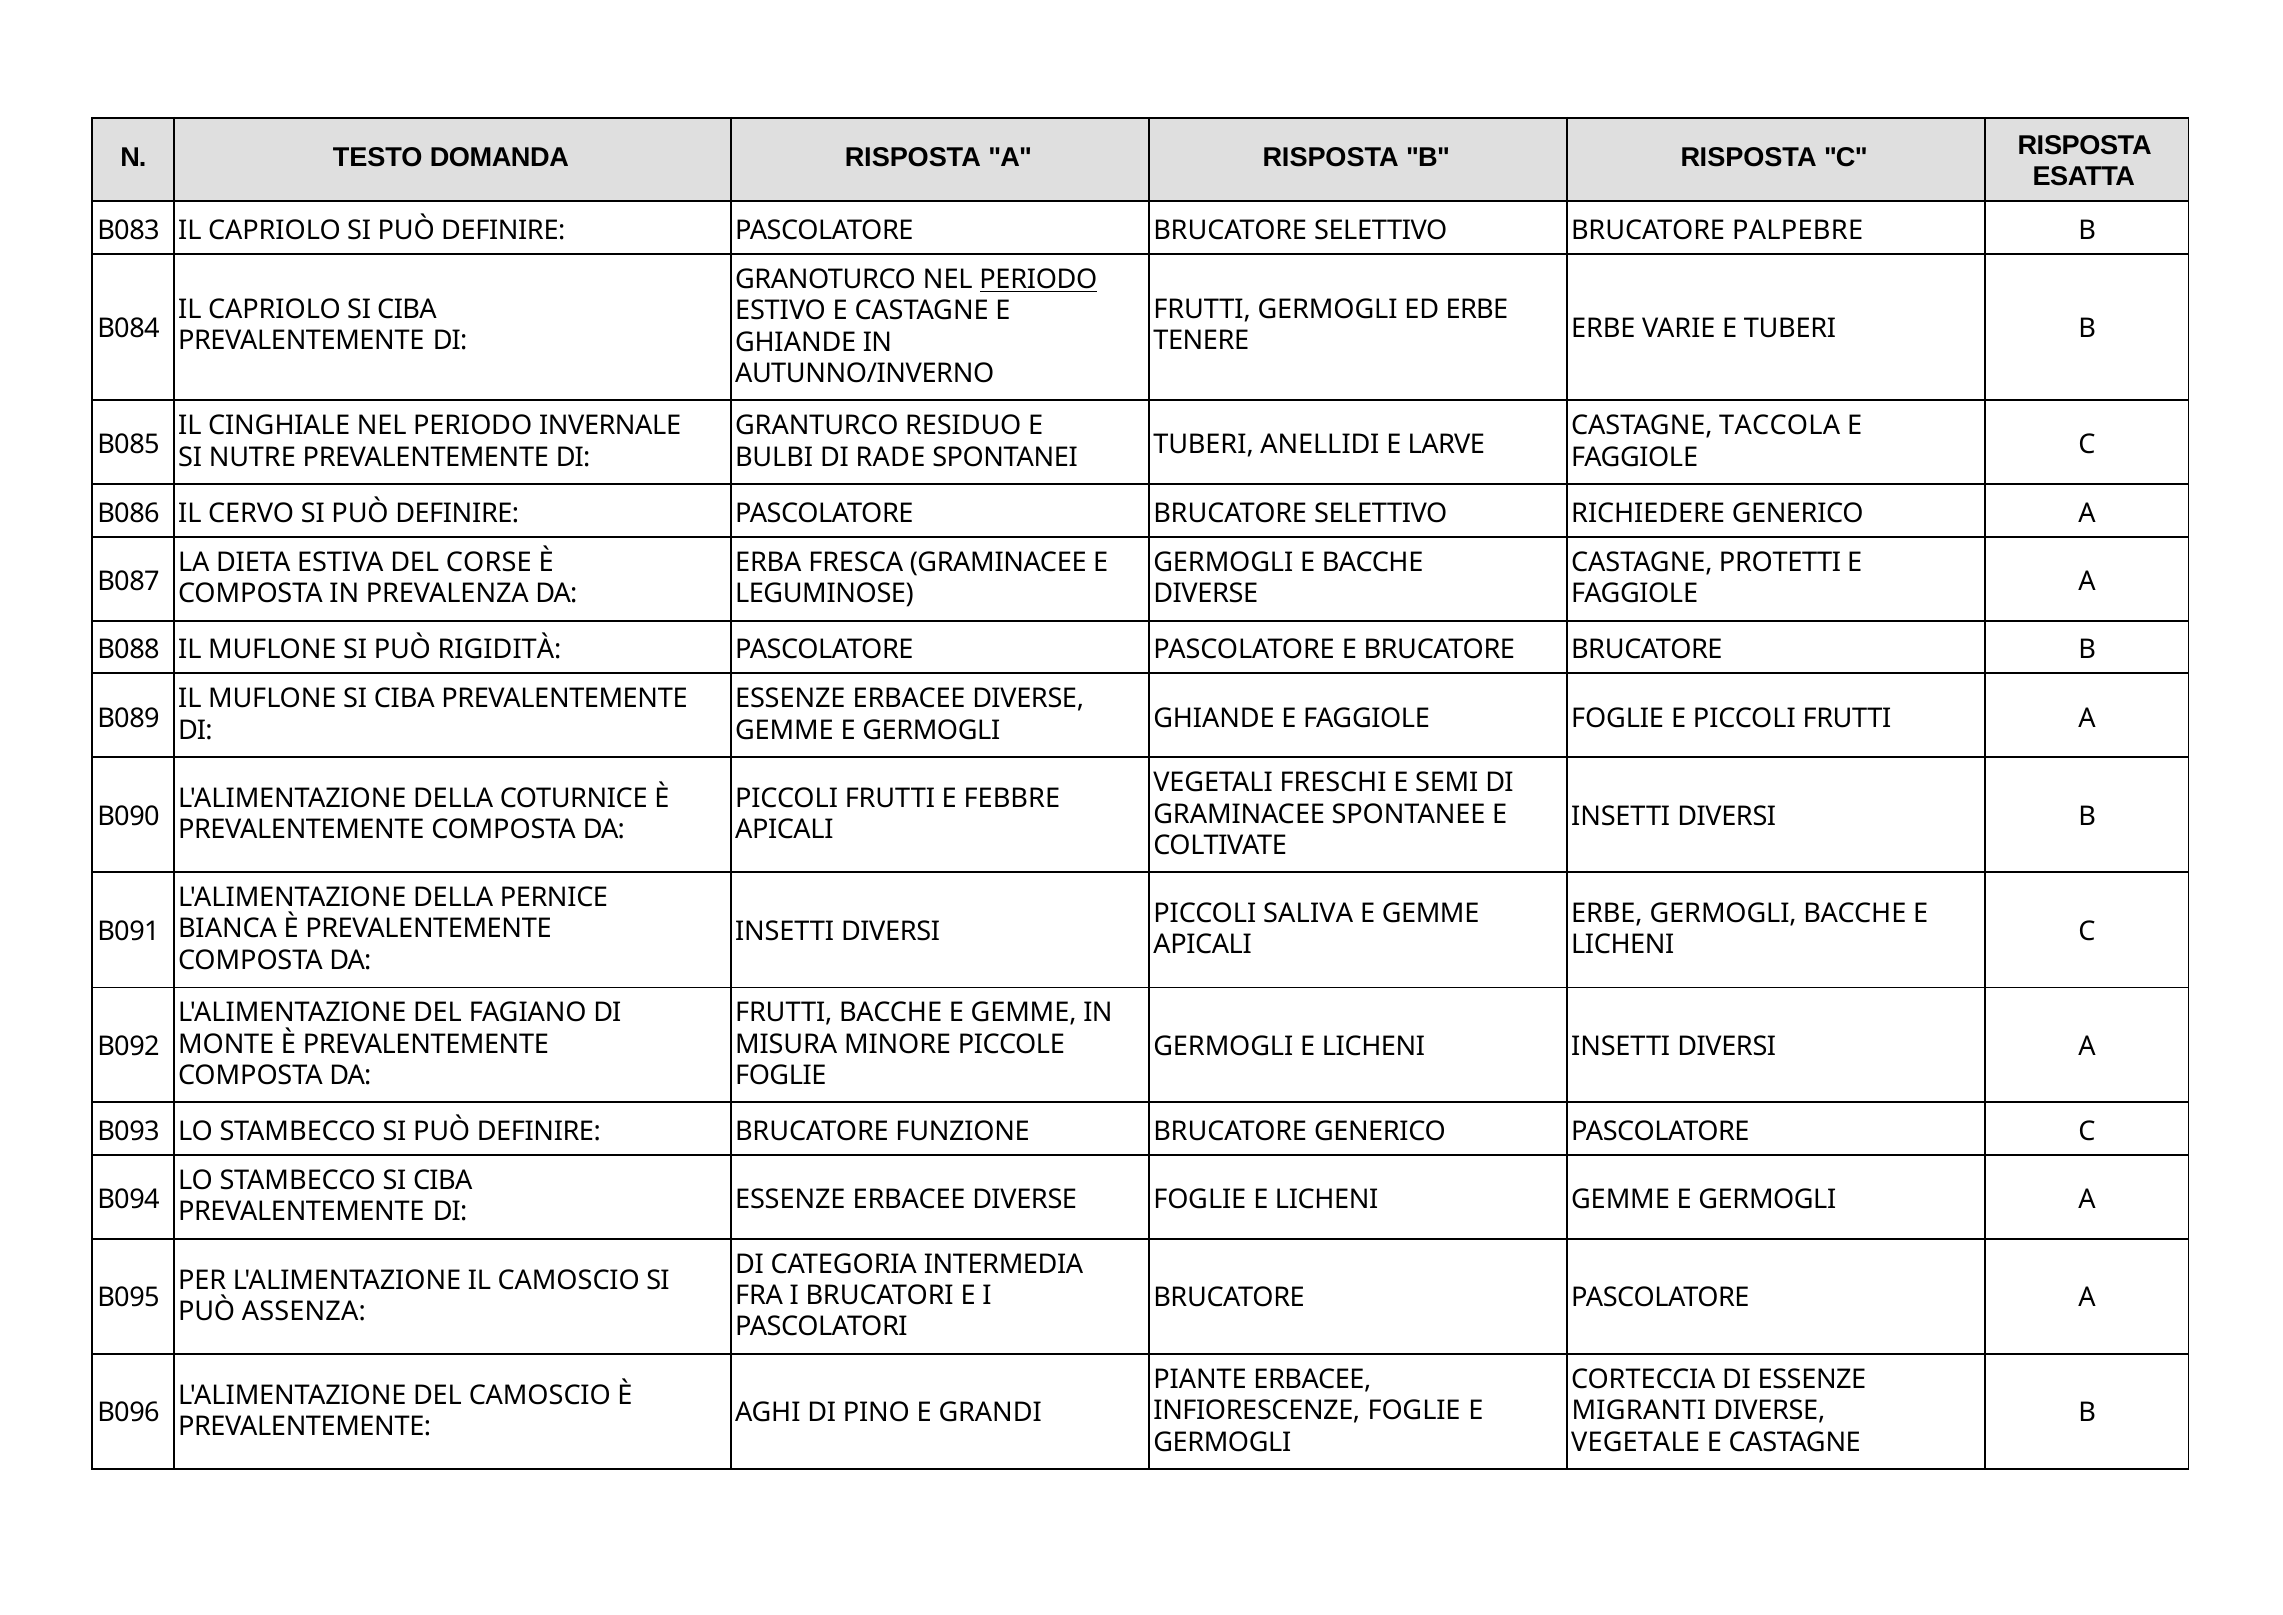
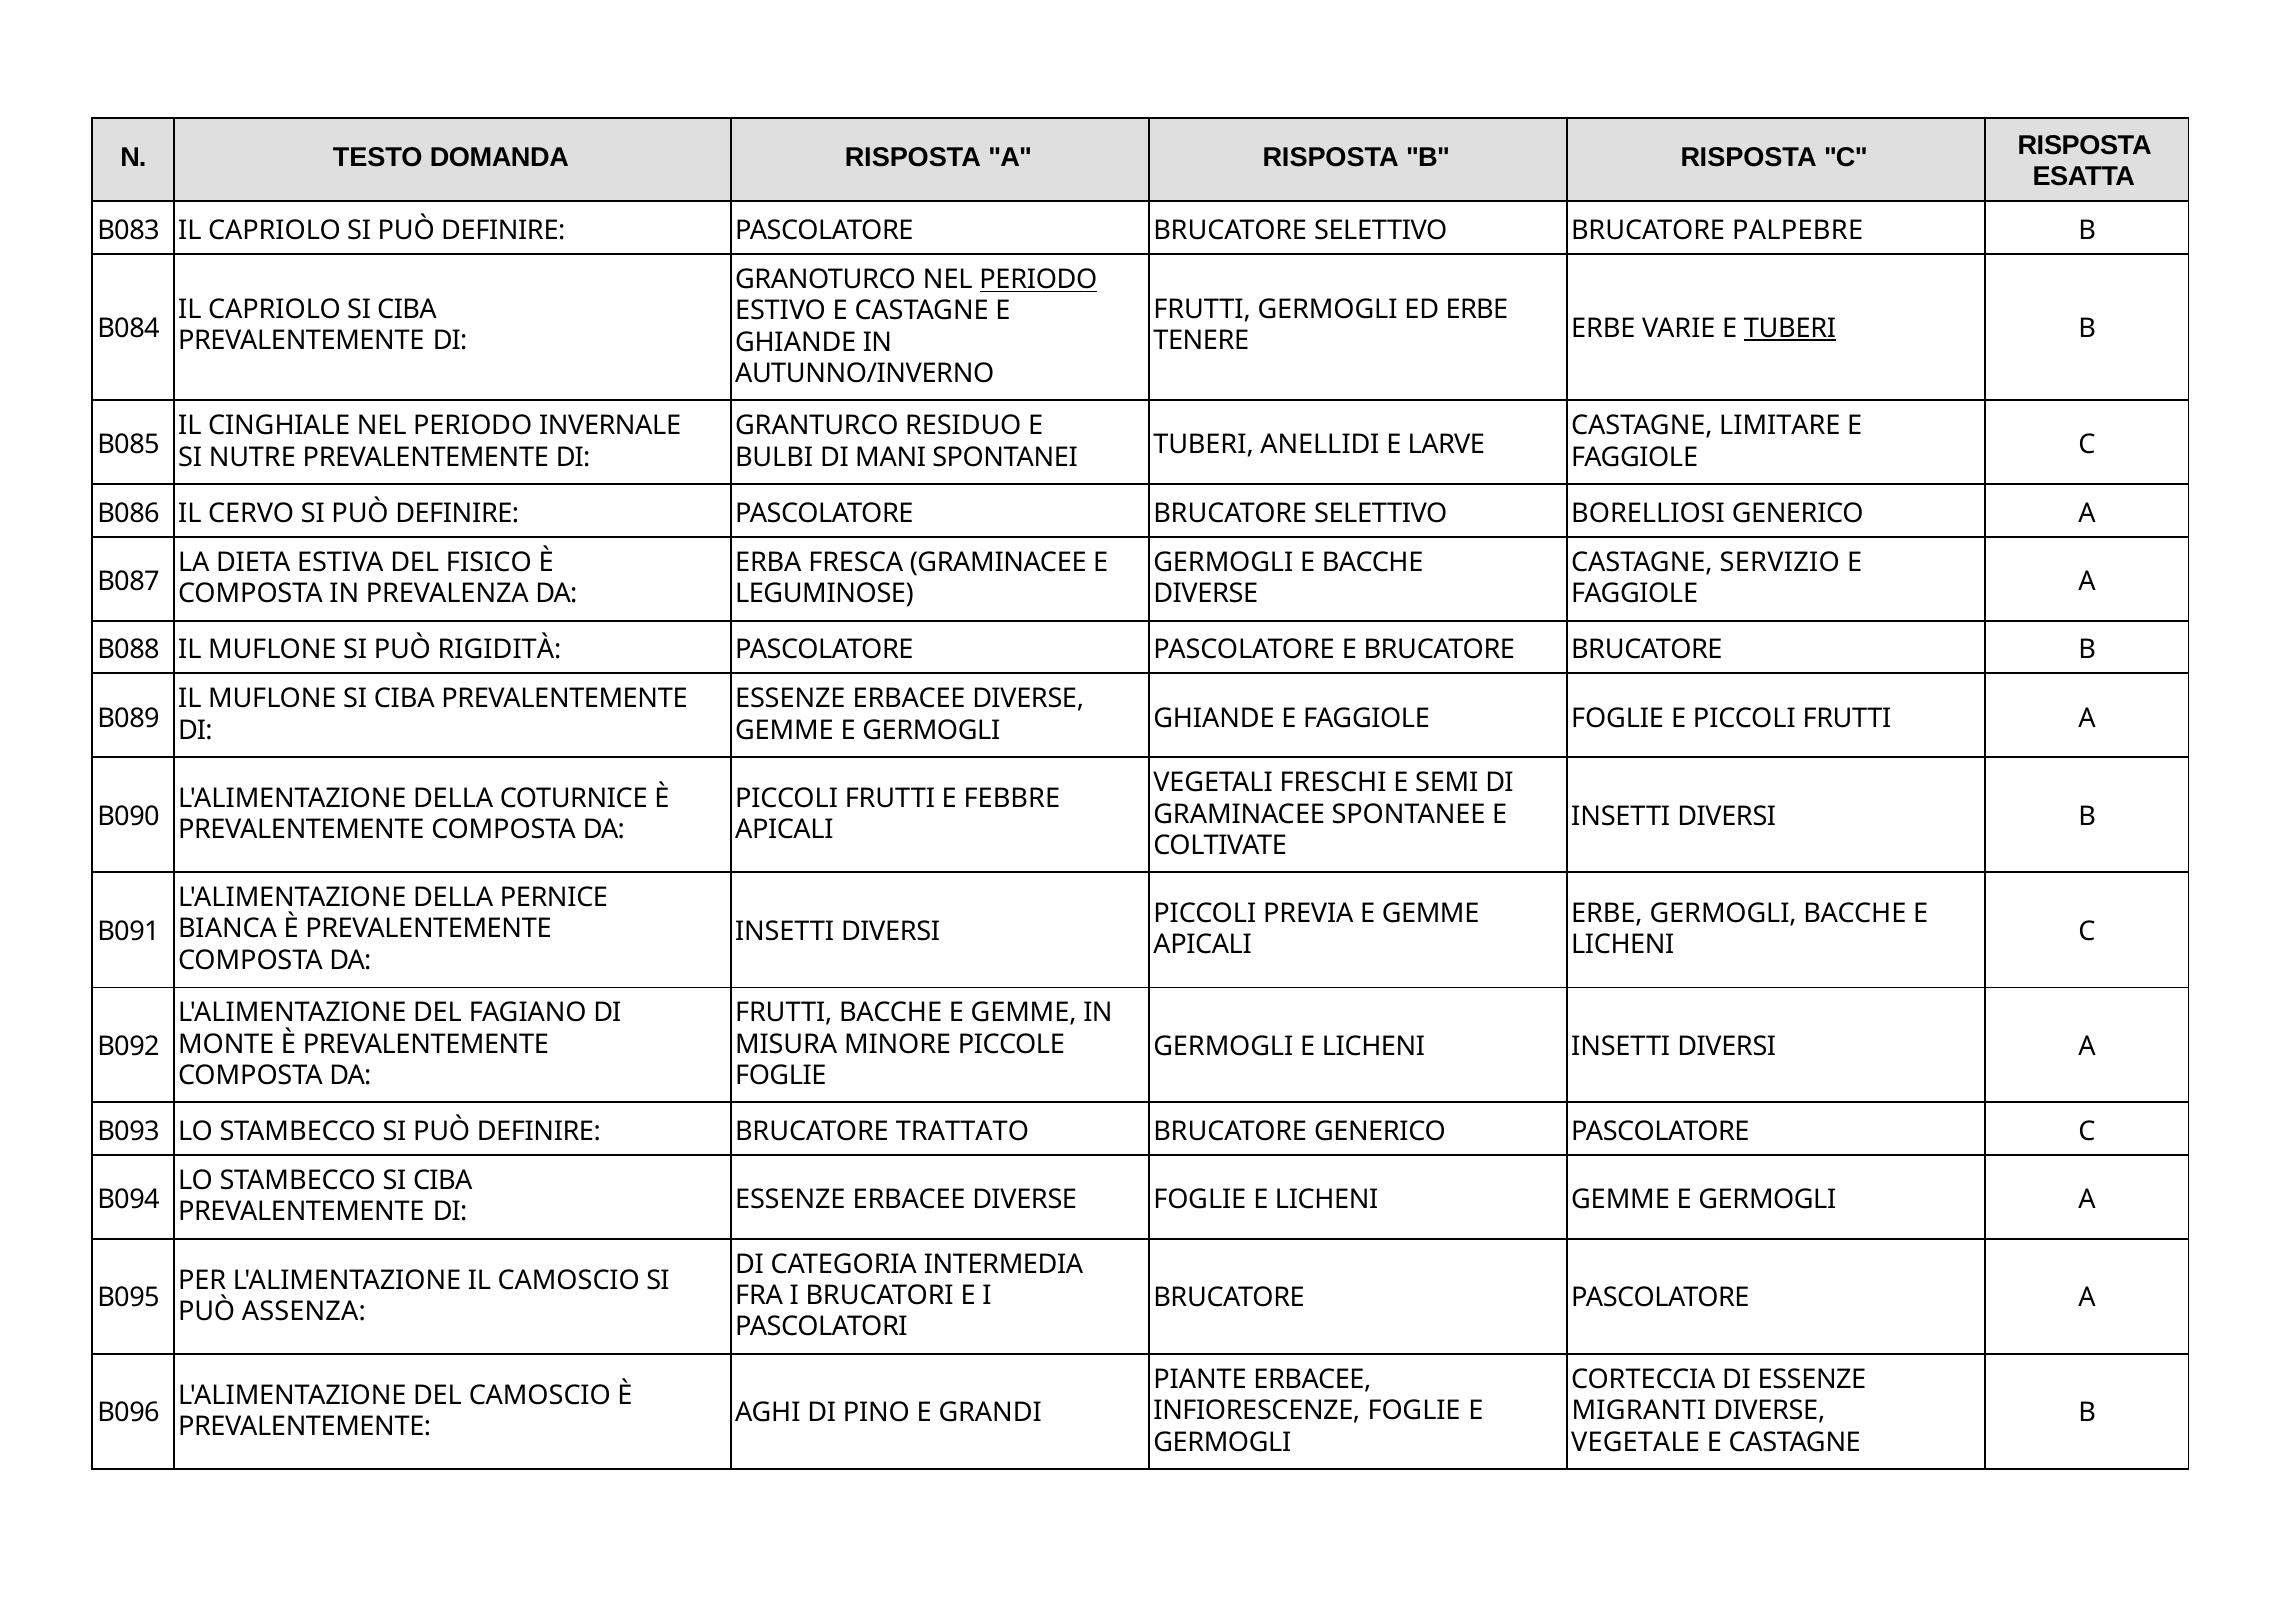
TUBERI underline: none -> present (1790, 328)
TACCOLA: TACCOLA -> LIMITARE (1780, 426)
RADE: RADE -> MANI (891, 457)
RICHIEDERE: RICHIEDERE -> BORELLIOSI (1648, 513)
CORSE: CORSE -> FISICO (489, 562)
PROTETTI: PROTETTI -> SERVIZIO (1780, 562)
SALIVA: SALIVA -> PREVIA (1308, 913)
FUNZIONE: FUNZIONE -> TRATTATO (962, 1131)
